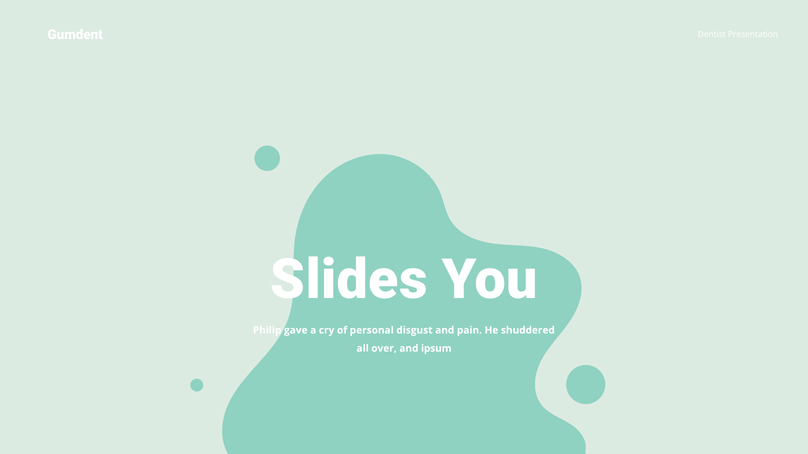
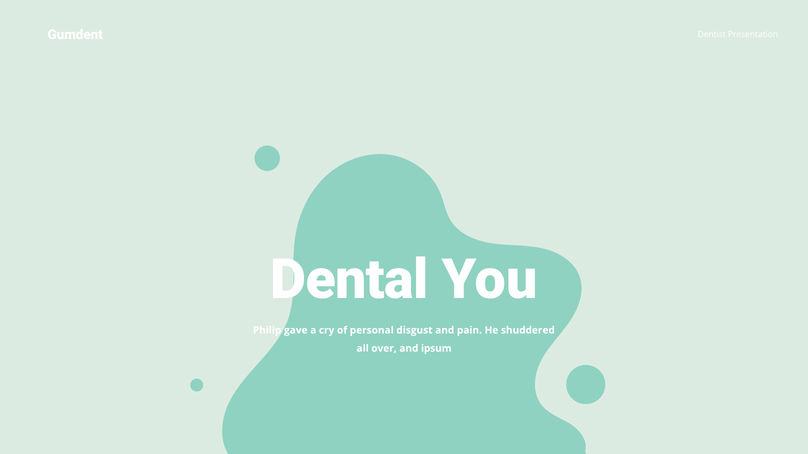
Slides: Slides -> Dental (349, 280)
